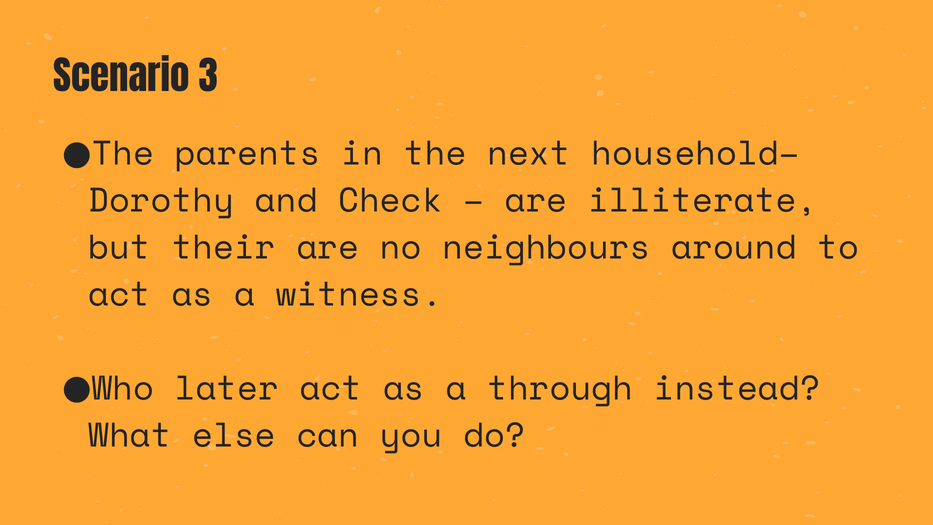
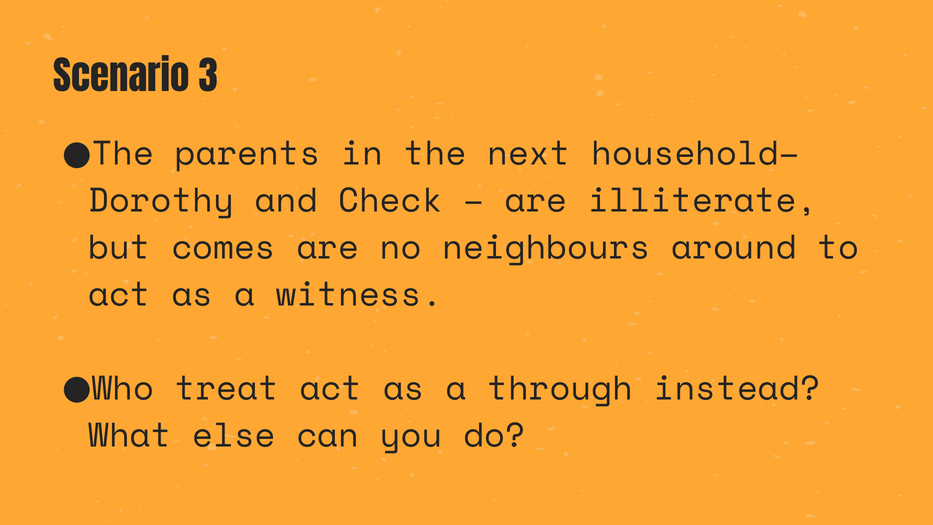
their: their -> comes (224, 247)
later: later -> treat (227, 388)
